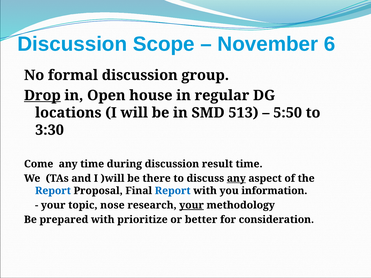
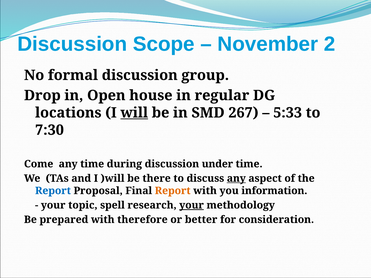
6: 6 -> 2 (330, 44)
Drop underline: present -> none (42, 96)
will underline: none -> present (134, 113)
513: 513 -> 267 (243, 113)
5:50: 5:50 -> 5:33 (288, 113)
3:30: 3:30 -> 7:30 (49, 130)
result: result -> under (217, 164)
Report colour: blue -> orange (173, 191)
nose: nose -> spell (112, 205)
prioritize: prioritize -> therefore (142, 220)
